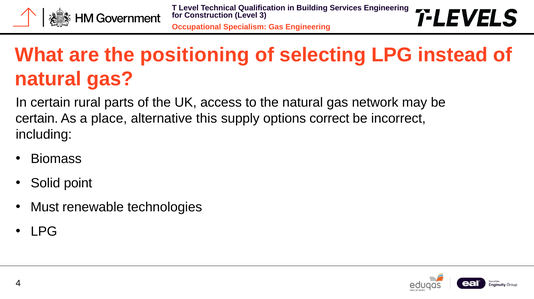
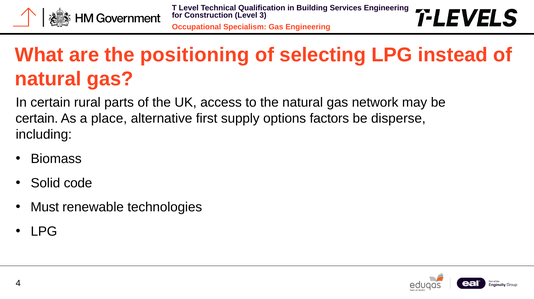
this: this -> first (207, 118)
correct: correct -> factors (329, 118)
incorrect: incorrect -> disperse (398, 118)
point: point -> code (78, 183)
